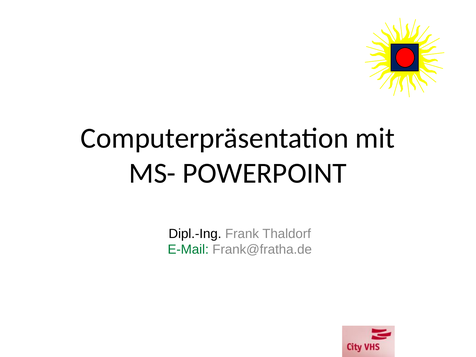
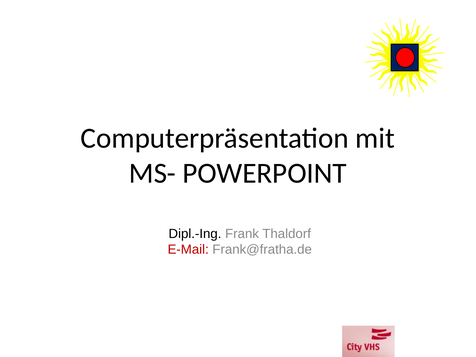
E-Mail colour: green -> red (188, 250)
